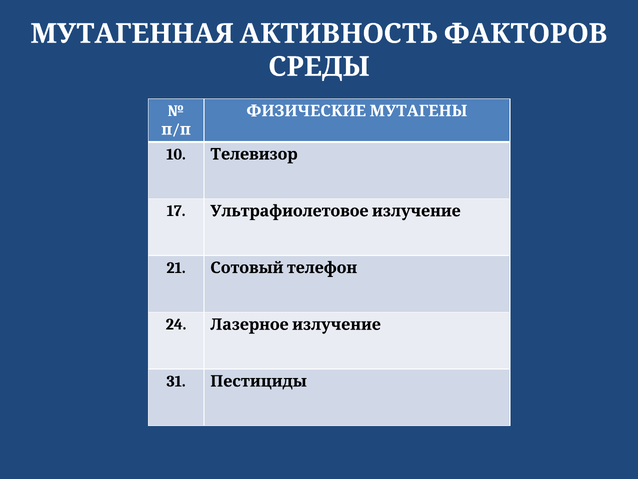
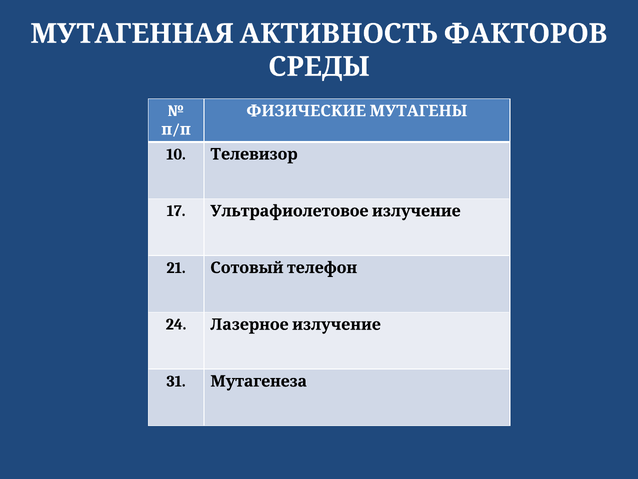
Пестициды: Пестициды -> Мутагенеза (259, 381)
